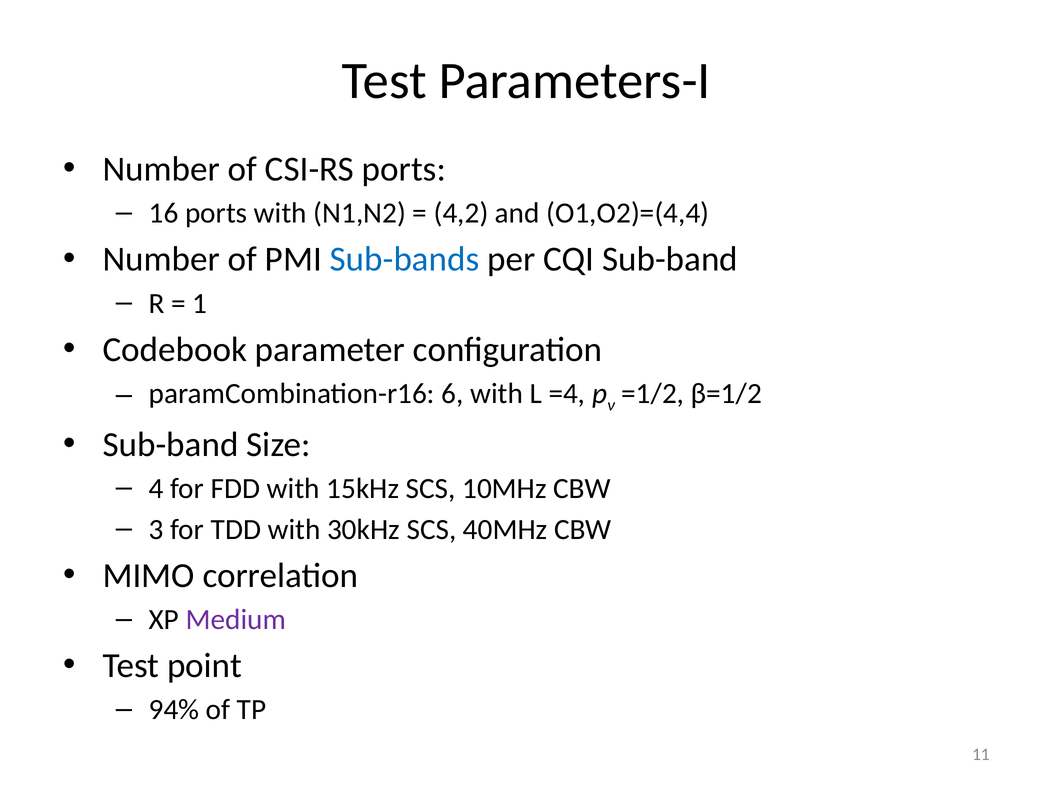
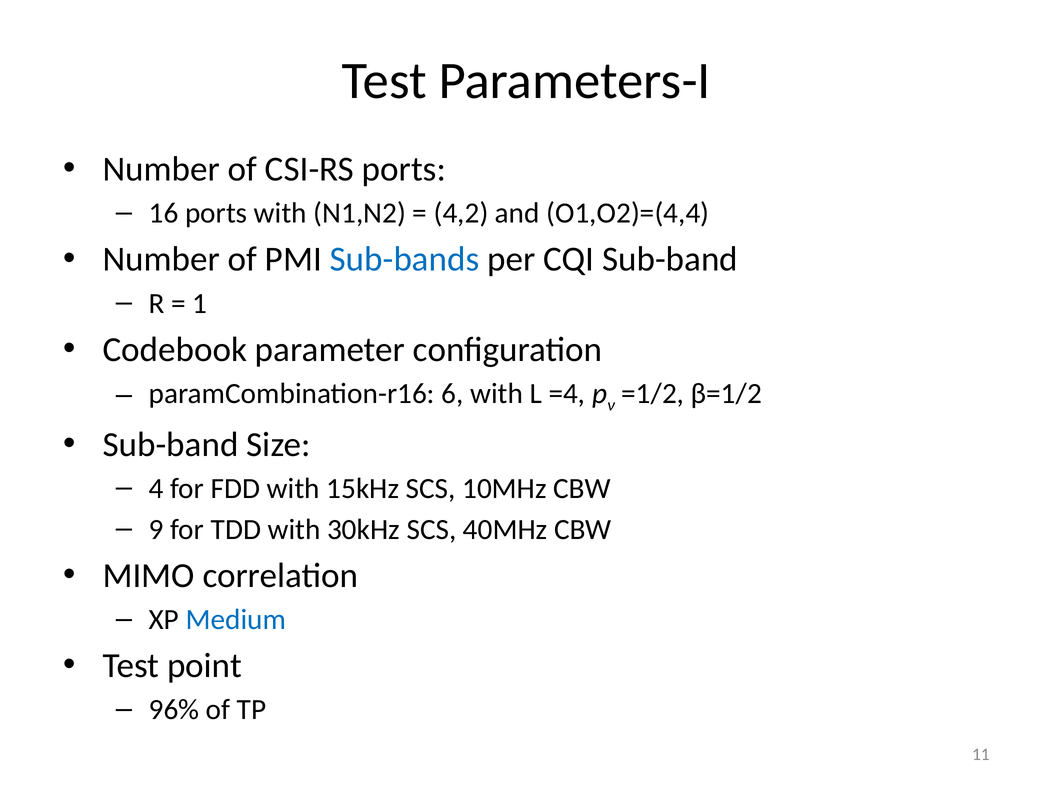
3: 3 -> 9 (156, 529)
Medium colour: purple -> blue (236, 619)
94%: 94% -> 96% (174, 709)
